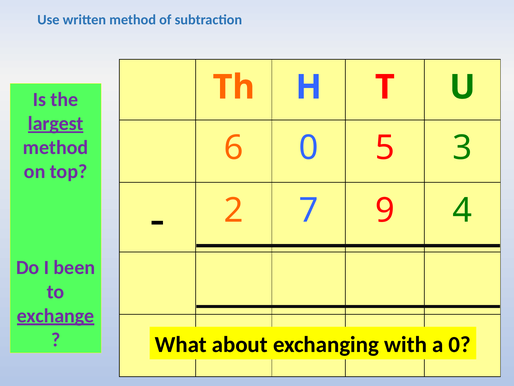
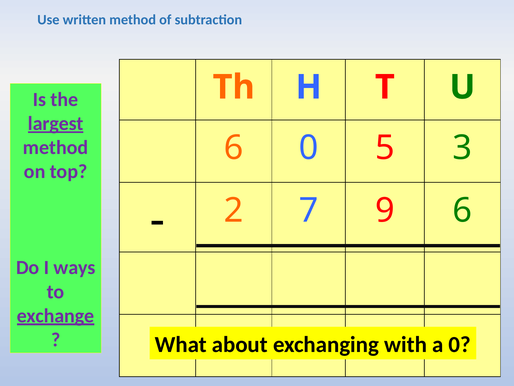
9 4: 4 -> 6 (462, 210)
been: been -> ways (74, 267)
